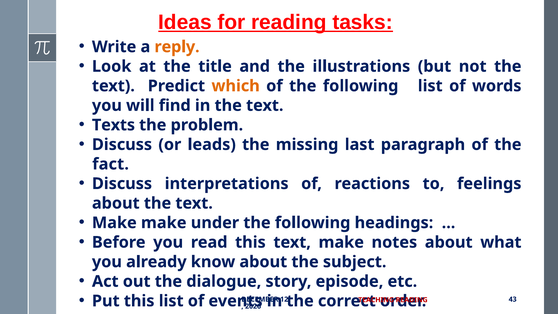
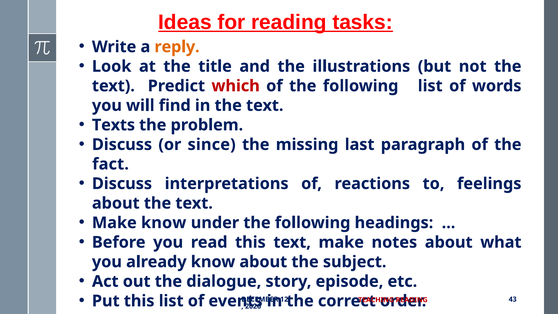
which colour: orange -> red (236, 86)
leads: leads -> since (212, 145)
Make make: make -> know (164, 223)
